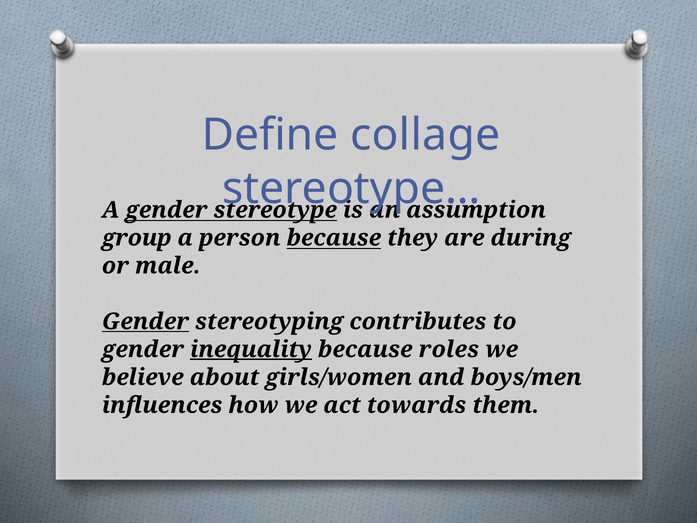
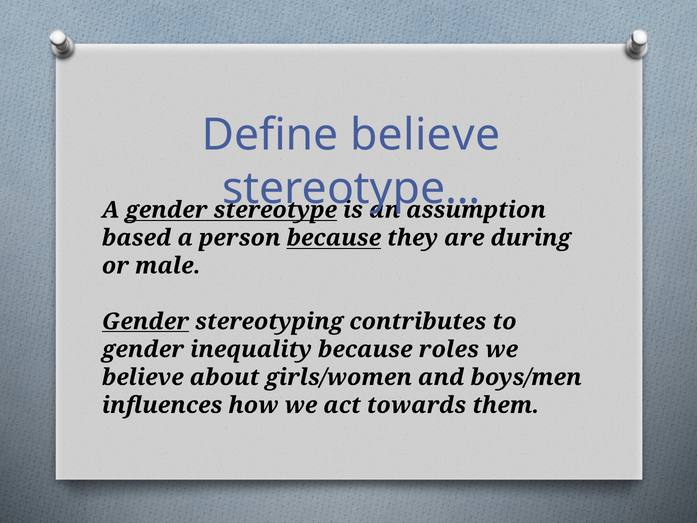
Define collage: collage -> believe (425, 135)
group: group -> based (137, 238)
inequality underline: present -> none (251, 349)
